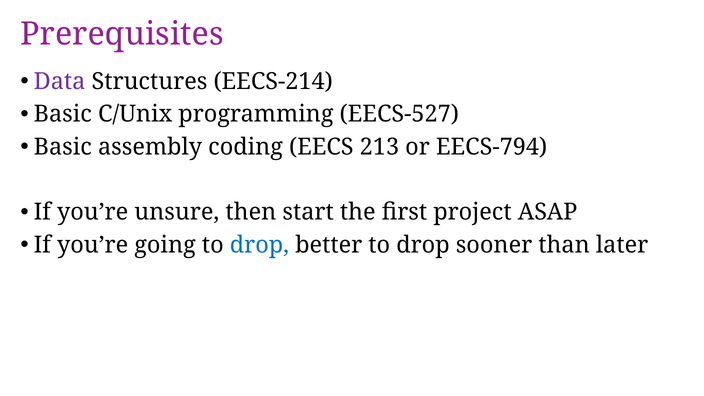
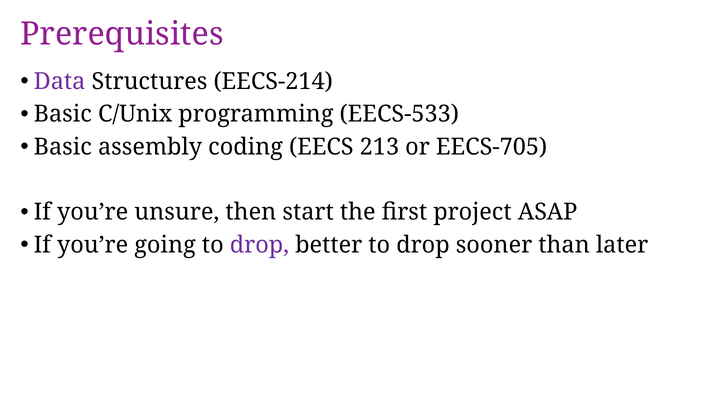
EECS-527: EECS-527 -> EECS-533 (399, 114)
EECS-794: EECS-794 -> EECS-705 (492, 147)
drop colour: blue -> purple (259, 245)
